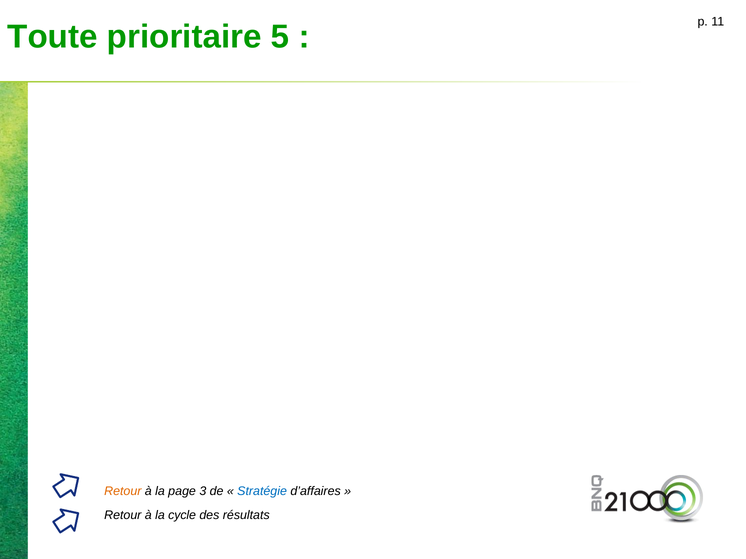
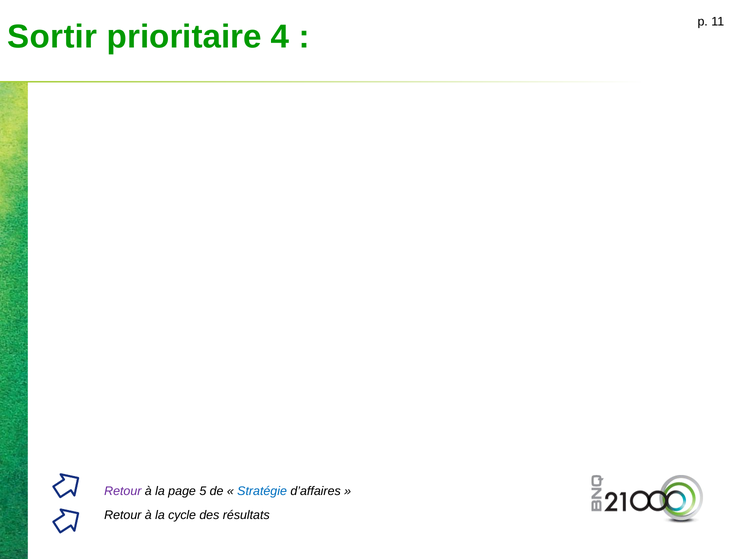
Toute: Toute -> Sortir (52, 37)
5: 5 -> 4 (280, 37)
Retour colour: orange -> purple (123, 491)
3: 3 -> 5 (203, 491)
